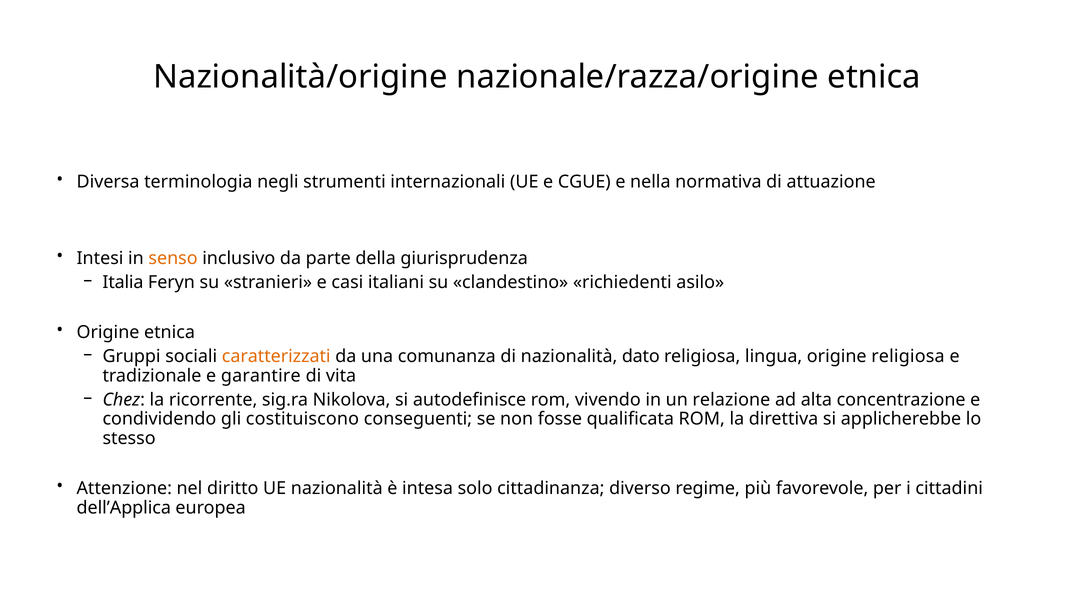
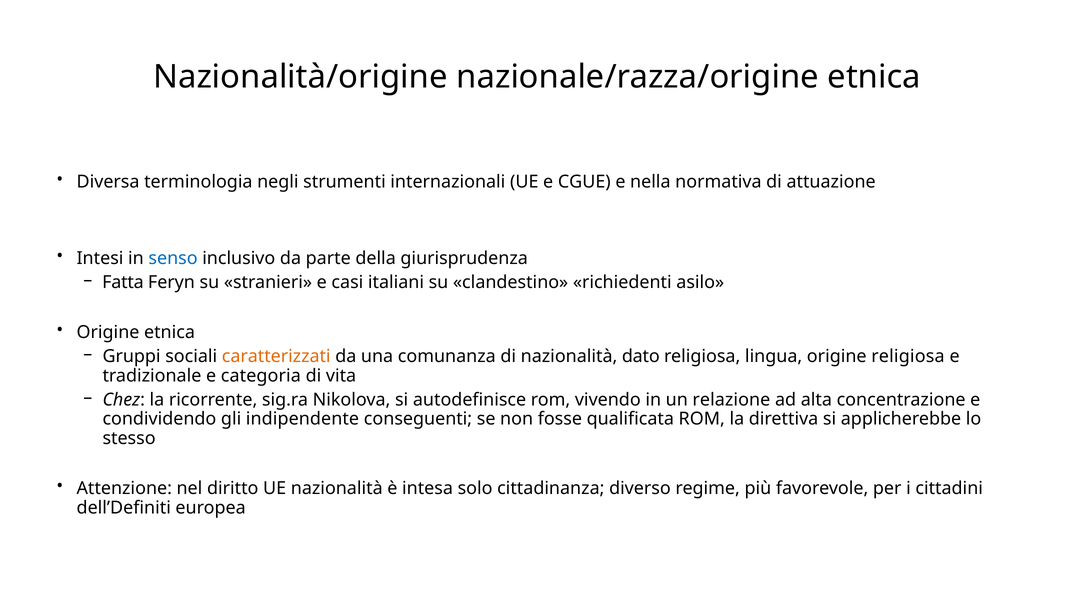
senso colour: orange -> blue (173, 258)
Italia: Italia -> Fatta (123, 282)
garantire: garantire -> categoria (261, 376)
costituiscono: costituiscono -> indipendente (302, 419)
dell’Applica: dell’Applica -> dell’Definiti (124, 508)
